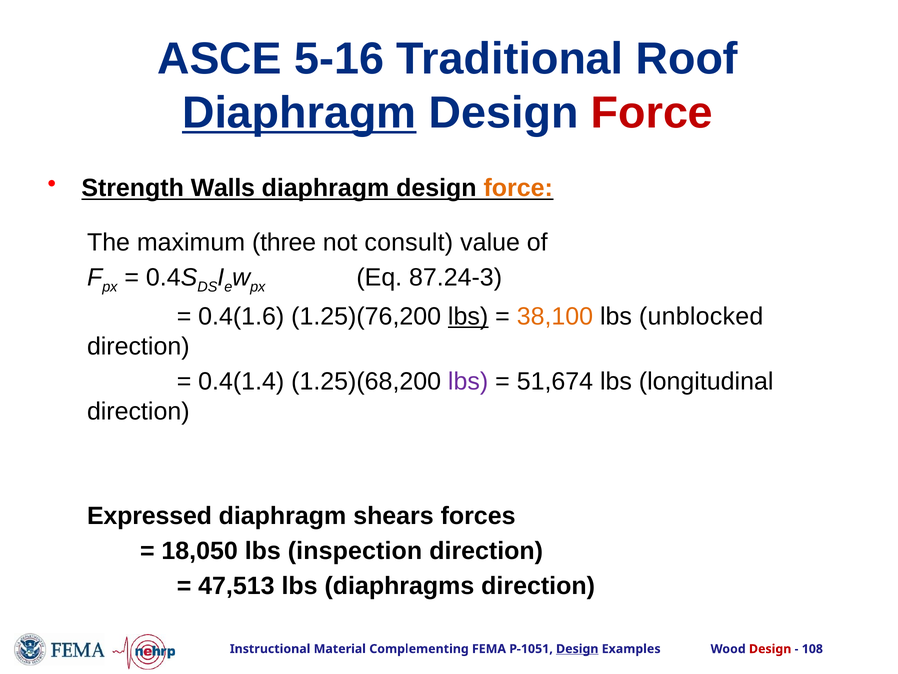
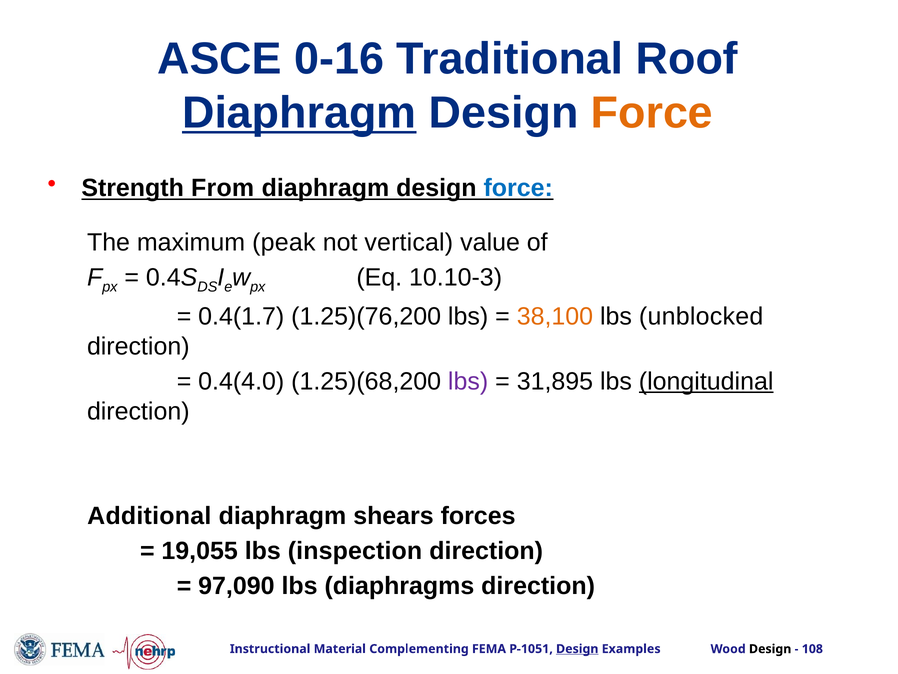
5-16: 5-16 -> 0-16 (339, 59)
Force colour: red -> orange (652, 113)
Walls: Walls -> From (223, 188)
force colour: orange -> blue (518, 188)
three: three -> peak (284, 242)
consult: consult -> vertical (409, 242)
87.24-3: 87.24-3 -> 10.10-3 (456, 277)
0.4(1.6: 0.4(1.6 -> 0.4(1.7 (241, 316)
lbs underline: present -> none (468, 316)
0.4(1.4: 0.4(1.4 -> 0.4(4.0 (241, 381)
51,674: 51,674 -> 31,895 (555, 381)
longitudinal underline: none -> present (706, 381)
Expressed: Expressed -> Additional (149, 516)
18,050: 18,050 -> 19,055 (200, 551)
47,513: 47,513 -> 97,090 (236, 586)
Design colour: red -> black (770, 649)
